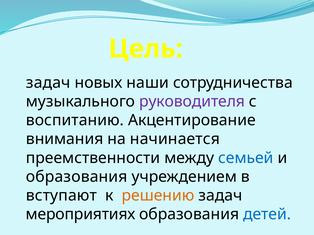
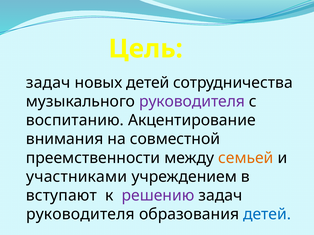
новых наши: наши -> детей (148, 83)
начинается: начинается -> совместной (175, 139)
семьей colour: blue -> orange (246, 158)
образования: образования -> участниками (77, 177)
решению colour: orange -> purple (158, 196)
мероприятиях: мероприятиях -> руководителя (80, 215)
